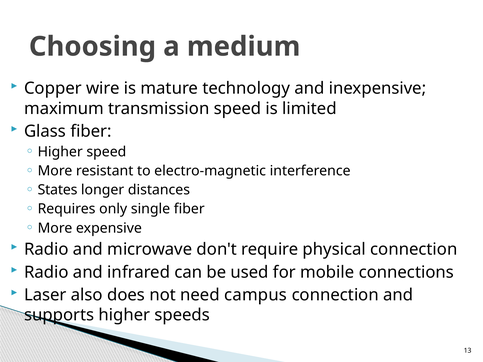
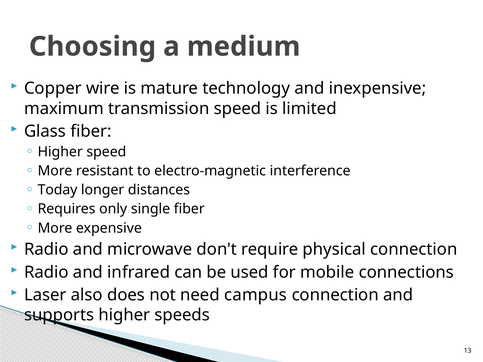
States: States -> Today (58, 190)
